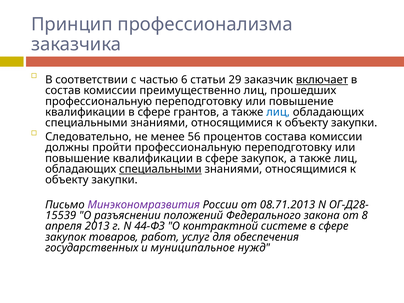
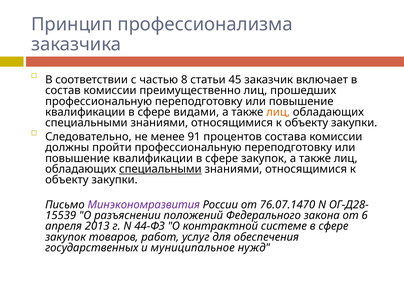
6: 6 -> 8 (184, 80)
29: 29 -> 45 (235, 80)
включает underline: present -> none (322, 80)
грантов: грантов -> видами (196, 112)
лиц colour: blue -> orange (278, 112)
56: 56 -> 91 (194, 137)
08.71.2013: 08.71.2013 -> 76.07.1470 (288, 205)
8: 8 -> 6 (365, 215)
